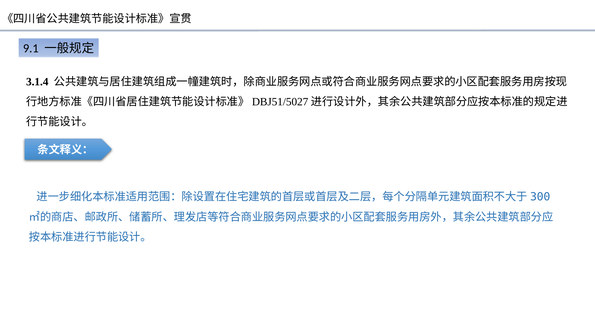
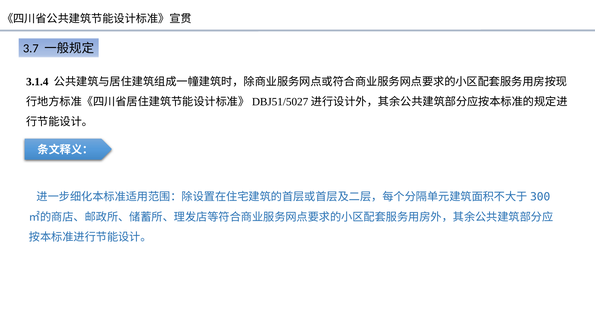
9.1: 9.1 -> 3.7 (31, 48)
